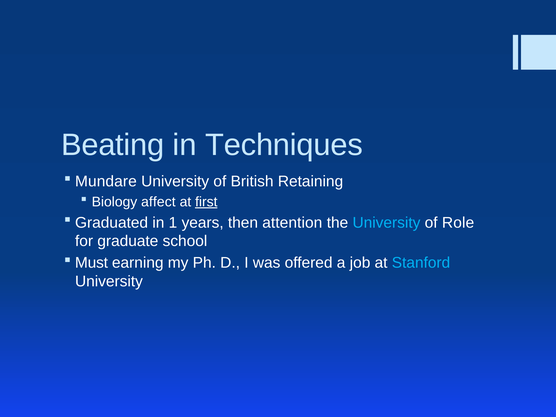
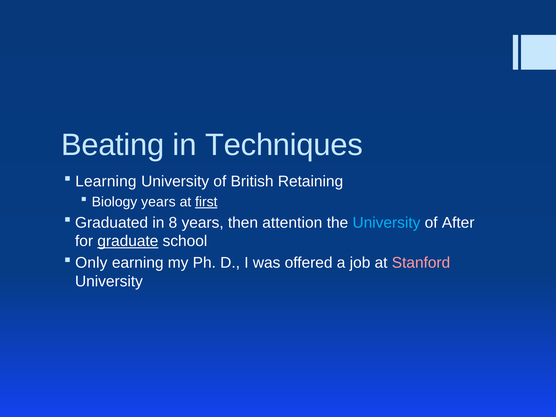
Mundare: Mundare -> Learning (106, 182)
Biology affect: affect -> years (158, 202)
1: 1 -> 8 (173, 223)
Role: Role -> After (458, 223)
graduate underline: none -> present (128, 241)
Must: Must -> Only (91, 263)
Stanford colour: light blue -> pink (421, 263)
